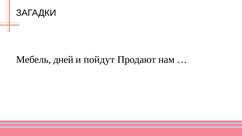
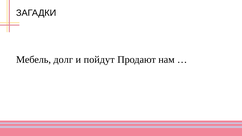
дней: дней -> долг (63, 60)
